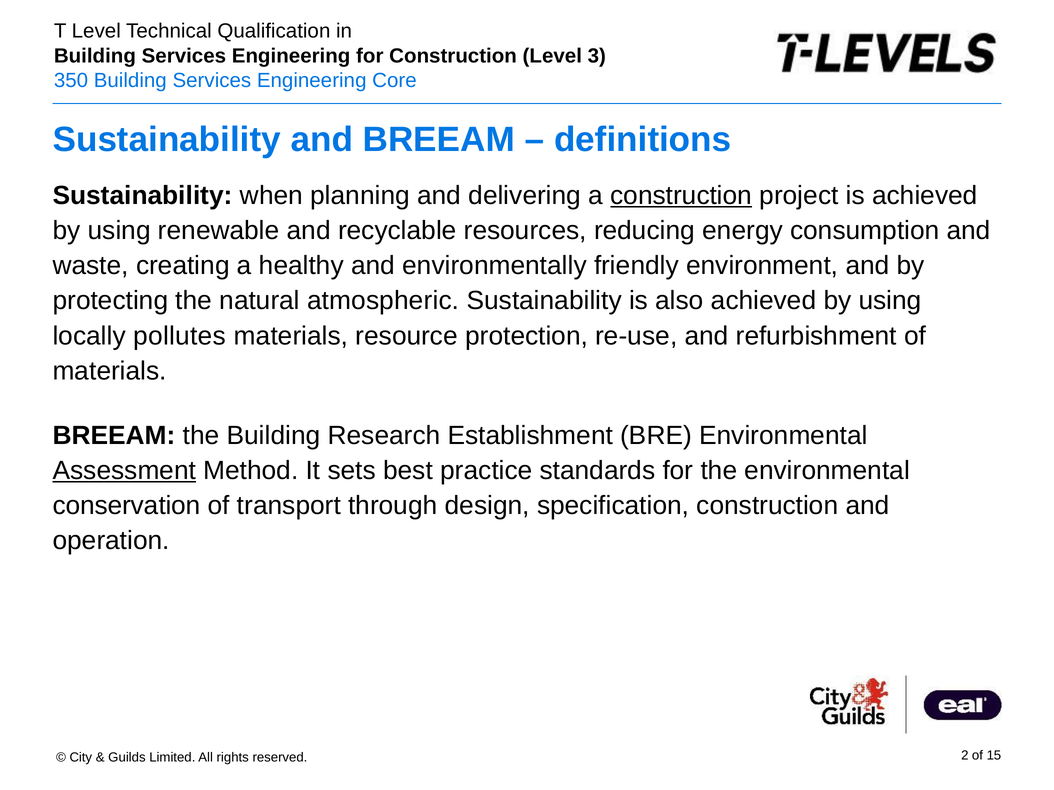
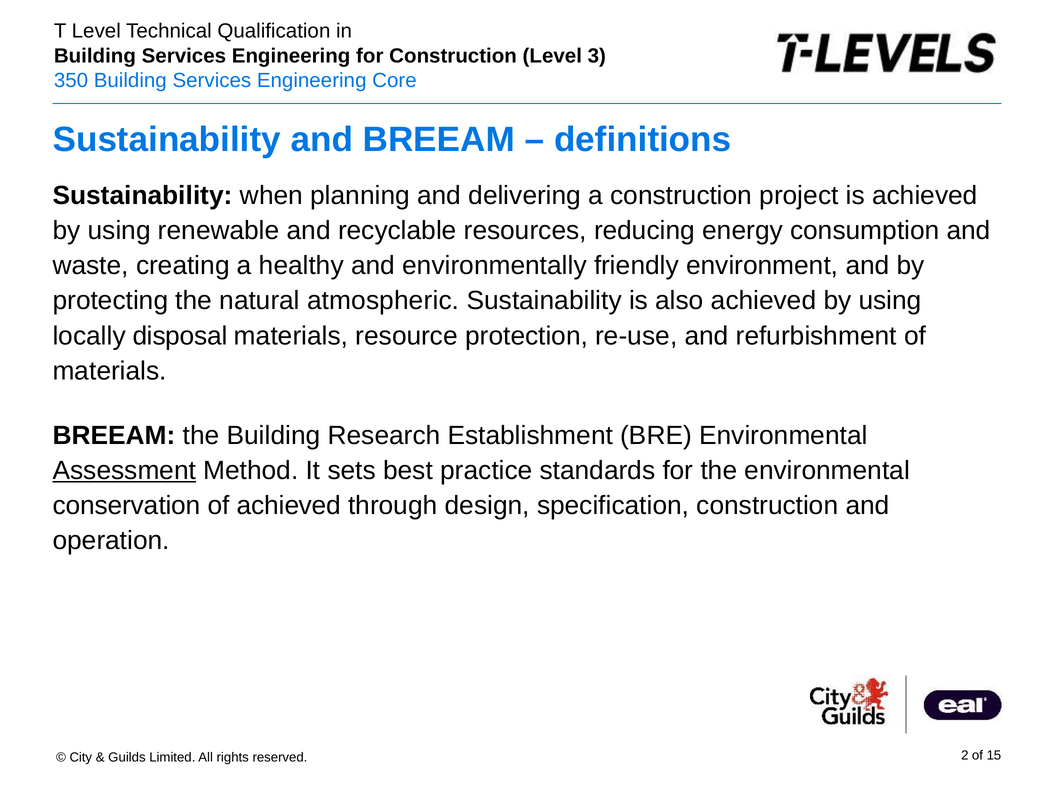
construction underline: present -> none (681, 195)
pollutes: pollutes -> disposal (180, 336)
of transport: transport -> achieved (289, 506)
